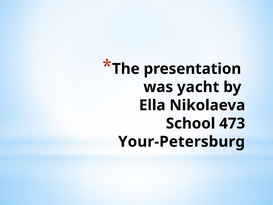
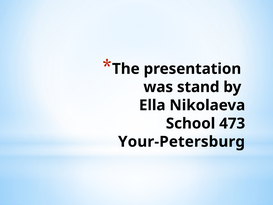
yacht: yacht -> stand (198, 87)
